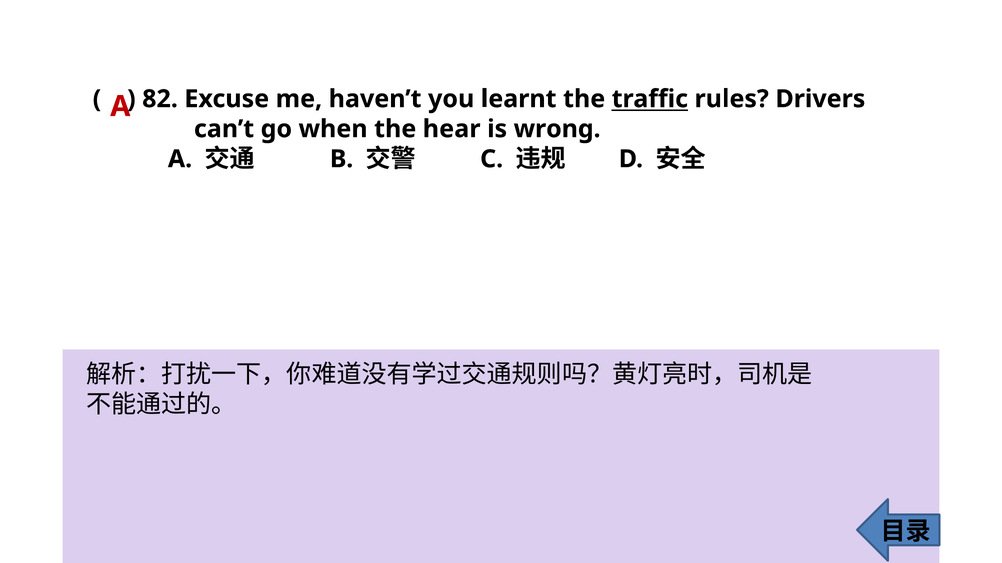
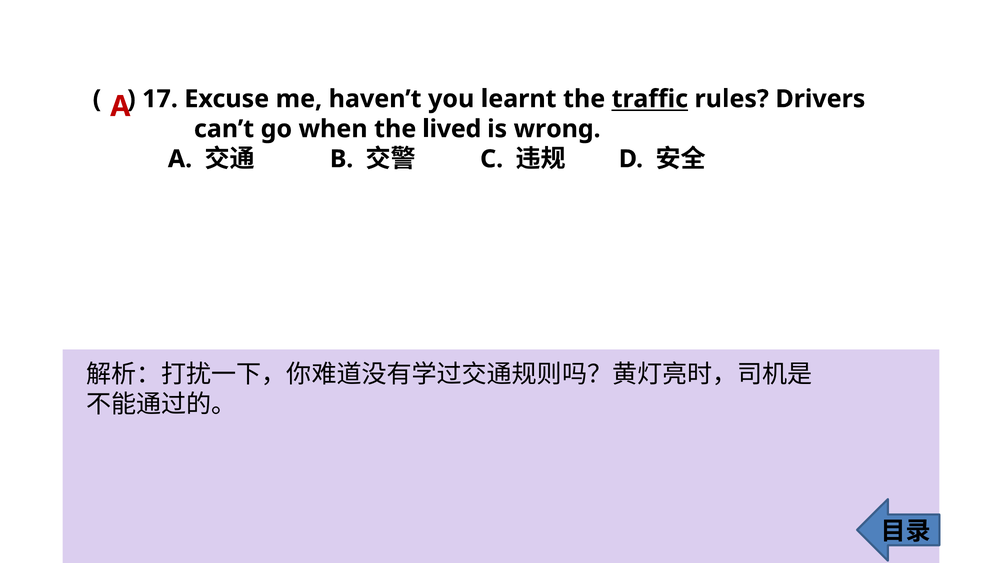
82: 82 -> 17 (160, 99)
hear: hear -> lived (452, 129)
